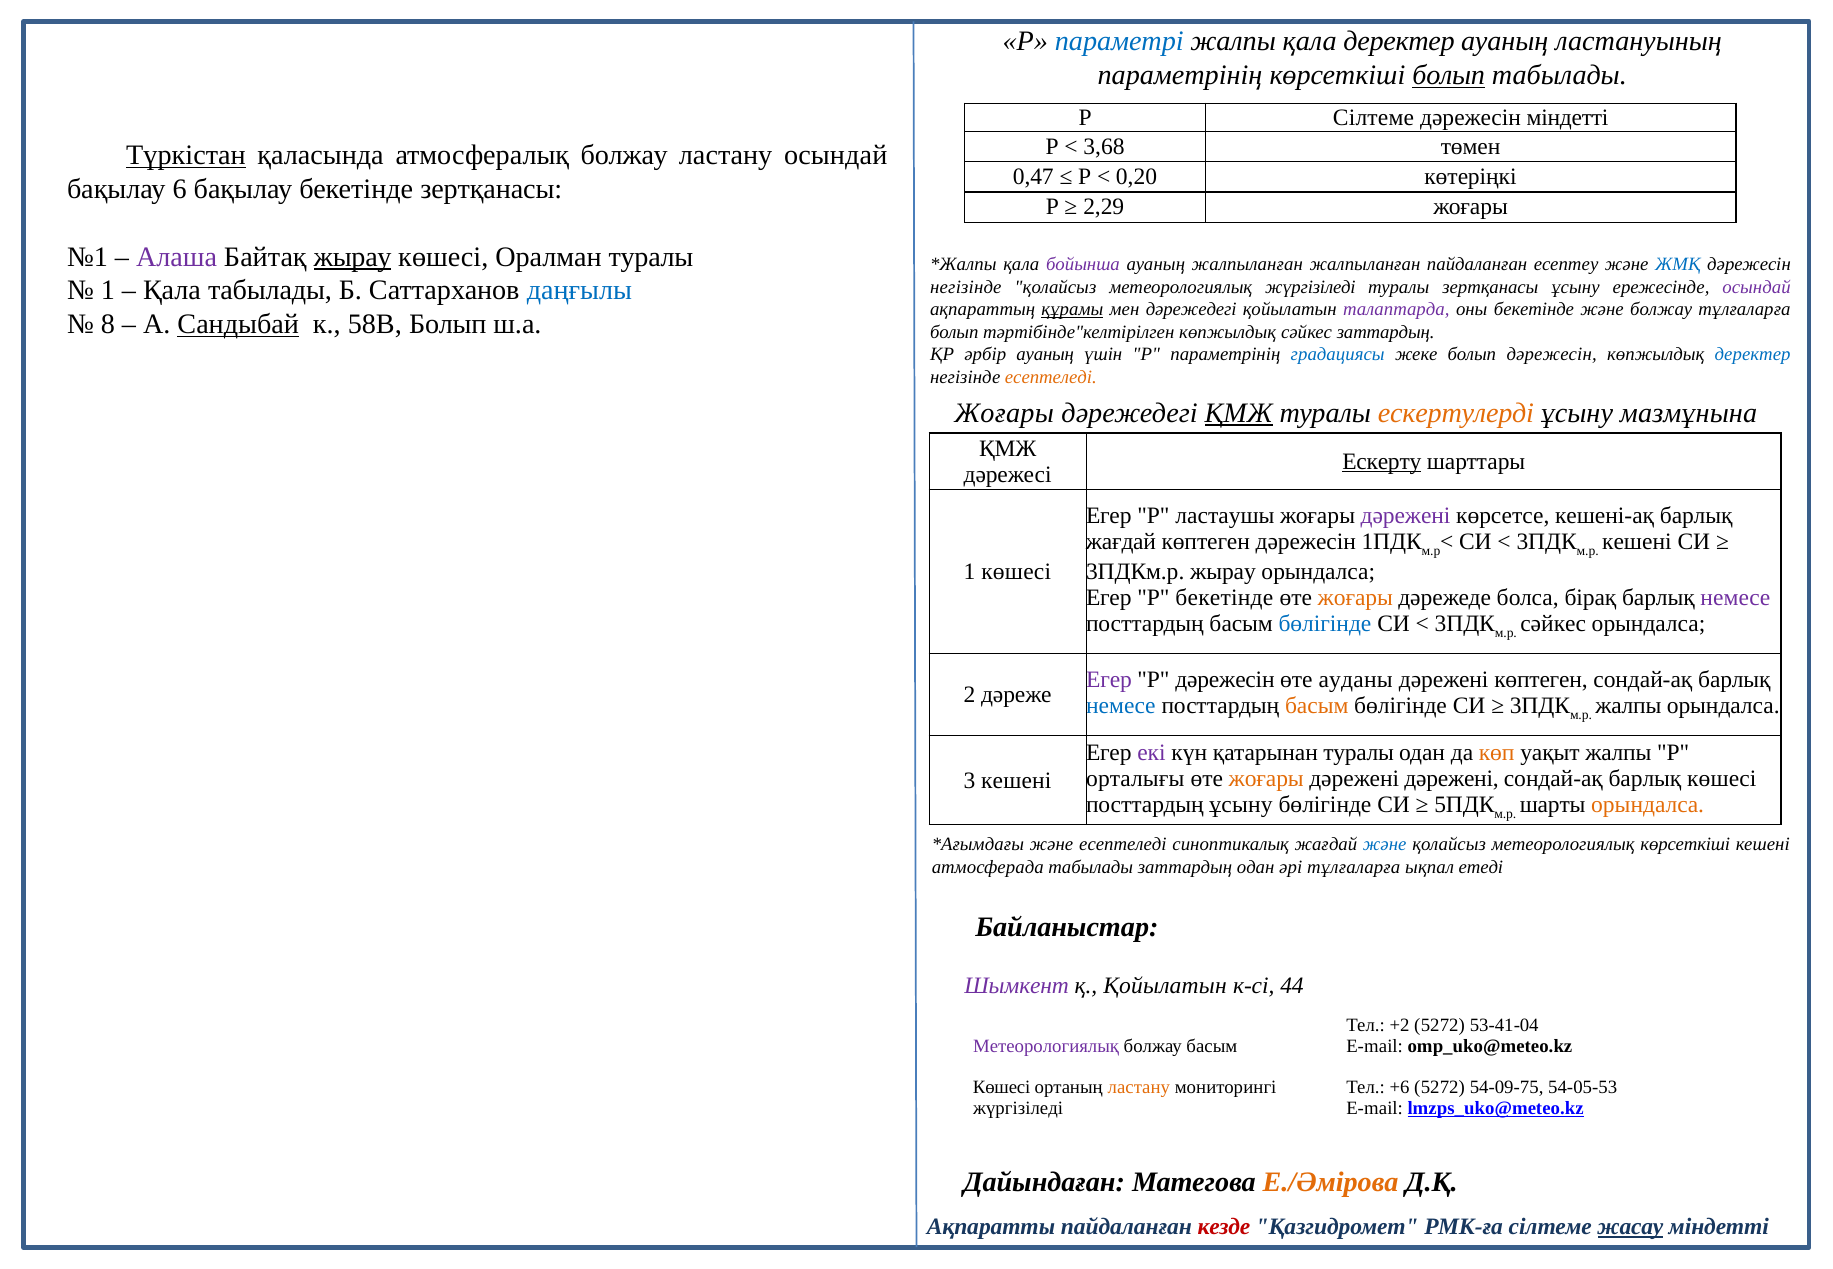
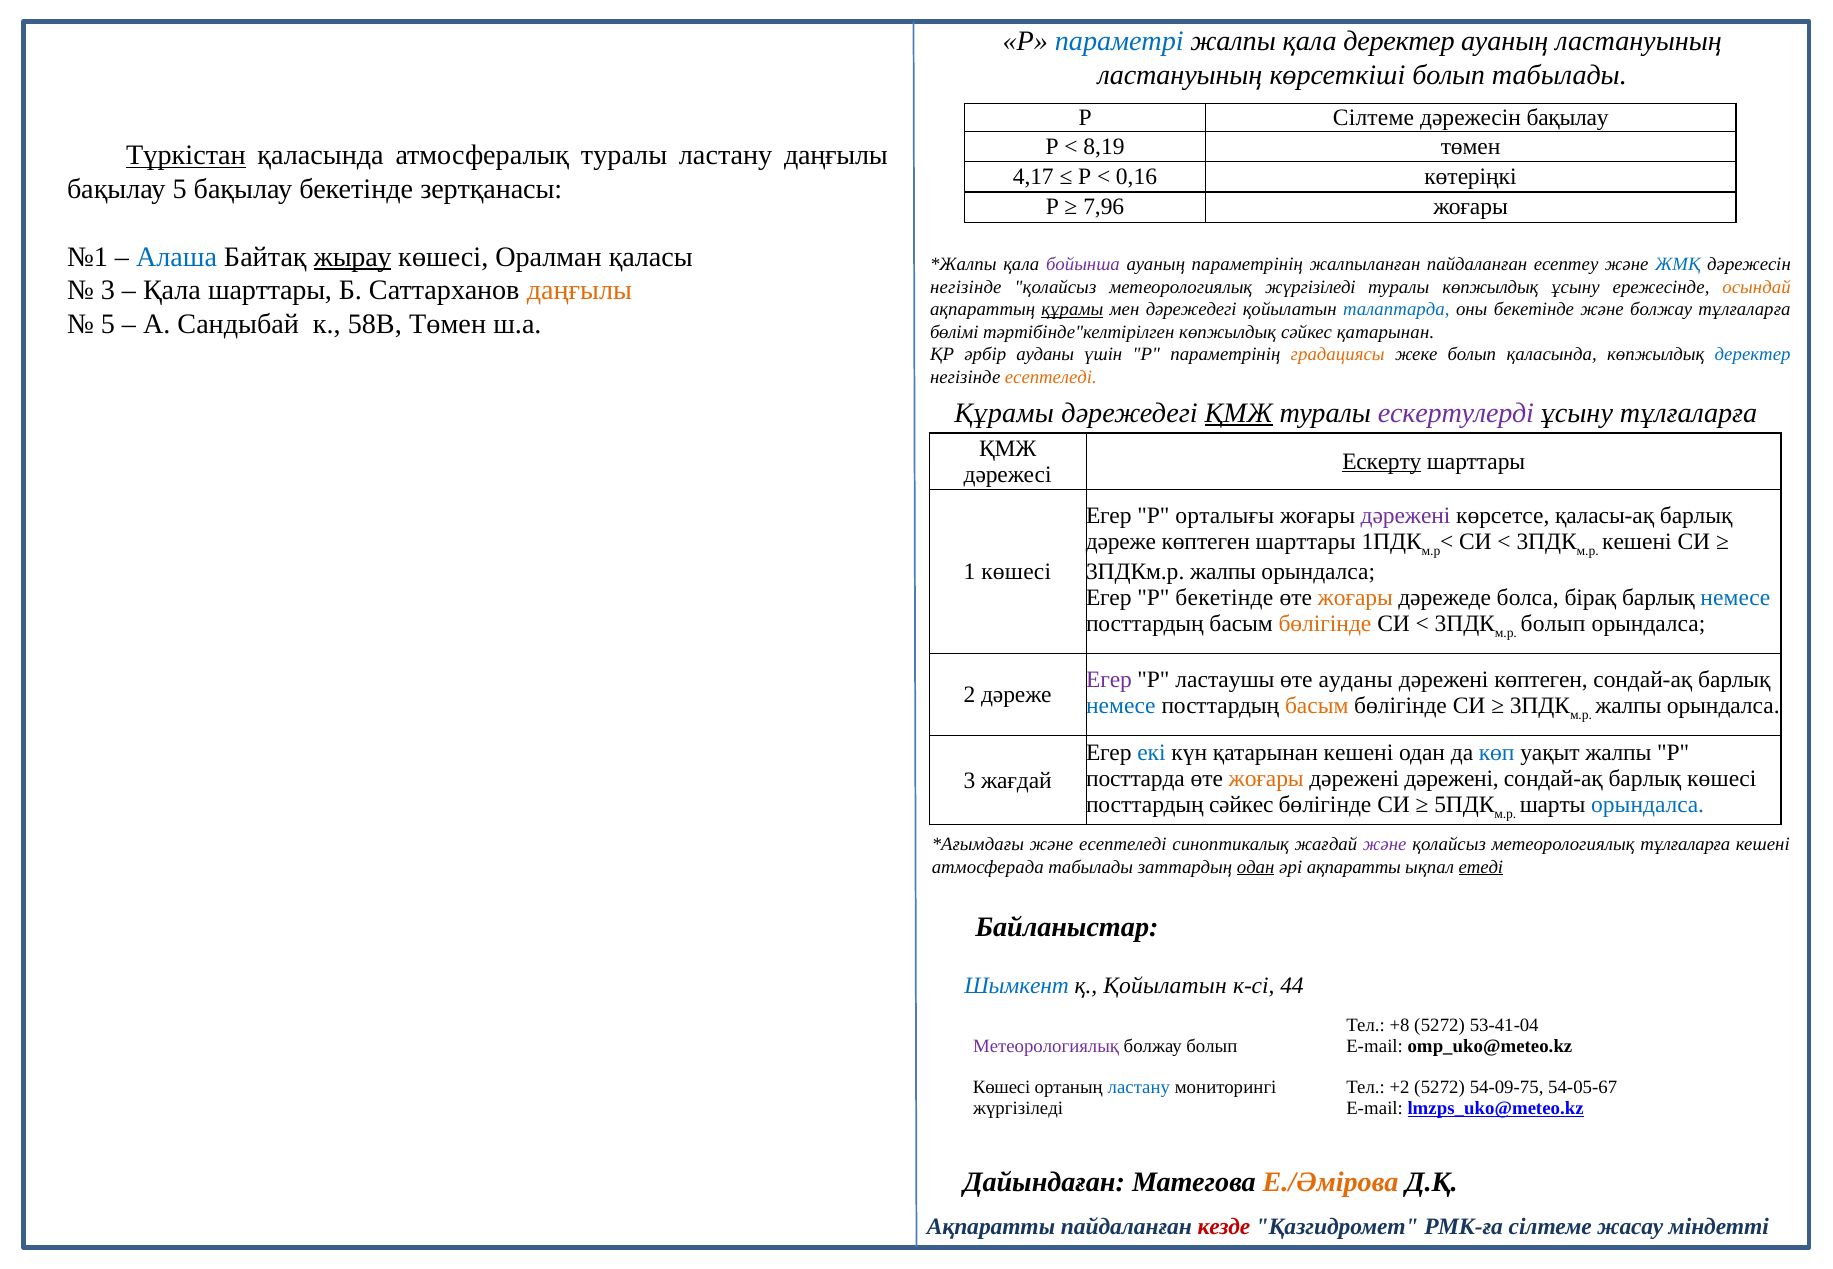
параметрінің: параметрінің -> ластануының (1180, 75)
болып underline: present -> none (1449, 75)
дәрежесін міндетті: міндетті -> бақылау (1568, 117)
3,68: 3,68 -> 8,19 (1104, 146)
атмосфералық болжау: болжау -> туралы (624, 155)
ластану осындай: осындай -> даңғылы (836, 155)
0,47: 0,47 -> 4,17 (1033, 177)
0,20: 0,20 -> 0,16 (1137, 177)
бақылау 6: 6 -> 5 (180, 189)
2,29: 2,29 -> 7,96 (1104, 207)
Алаша colour: purple -> blue (177, 257)
Оралман туралы: туралы -> қаласы (651, 257)
ауаның жалпыланған: жалпыланған -> параметрінің (1247, 265)
1: 1 -> 3 (108, 291)
Қала табылады: табылады -> шарттары (270, 291)
даңғылы colour: blue -> orange (579, 291)
туралы зертқанасы: зертқанасы -> көпжылдық (1490, 287)
осындай colour: purple -> orange (1757, 287)
талаптарда colour: purple -> blue (1396, 310)
8: 8 -> 5 (108, 325)
Сандыбай underline: present -> none (238, 325)
58В Болып: Болып -> Төмен (448, 325)
болып: болып -> бөлімі (954, 332)
сәйкес заттардың: заттардың -> қатарынан (1386, 332)
әрбір ауаның: ауаның -> ауданы (1045, 355)
градациясы colour: blue -> orange (1338, 355)
болып дәрежесін: дәрежесін -> қаласында (1552, 355)
Жоғары: Жоғары -> Құрамы (1004, 413)
ескертулерді colour: orange -> purple (1456, 413)
ұсыну мазмұнына: мазмұнына -> тұлғаларға (1689, 413)
ластаушы: ластаушы -> орталығы (1225, 516)
кешені-ақ: кешені-ақ -> қаласы-ақ (1605, 516)
жағдай: жағдай -> дәреже (1121, 542)
көптеген дәрежесін: дәрежесін -> шарттары (1306, 542)
3ПДКм.р жырау: жырау -> жалпы (1223, 572)
немесе colour: purple -> blue (1735, 598)
бөлігінде colour: blue -> orange (1325, 624)
сәйкес: сәйкес -> болып (1553, 624)
Р дәрежесін: дәрежесін -> ластаушы (1225, 680)
екі colour: purple -> blue (1151, 753)
қатарынан туралы: туралы -> кешені (1359, 753)
көп colour: orange -> blue (1497, 753)
орталығы: орталығы -> посттарда (1135, 779)
3 кешені: кешені -> жағдай (1016, 780)
посттардың ұсыну: ұсыну -> сәйкес (1241, 804)
орындалса colour: orange -> blue (1648, 804)
және colour: blue -> purple (1385, 844)
метеорологиялық көрсеткіші: көрсеткіші -> тұлғаларға (1685, 844)
одан underline: none -> present (1256, 867)
әрі тұлғаларға: тұлғаларға -> ақпаратты (1354, 867)
етеді underline: none -> present (1481, 867)
Шымкент colour: purple -> blue (1017, 986)
+2: +2 -> +8 (1400, 1026)
болжау басым: басым -> болып (1212, 1046)
ластану colour: orange -> blue (1139, 1088)
+6: +6 -> +2 (1400, 1088)
54-05-53: 54-05-53 -> 54-05-67 (1583, 1088)
жасау underline: present -> none (1630, 1227)
